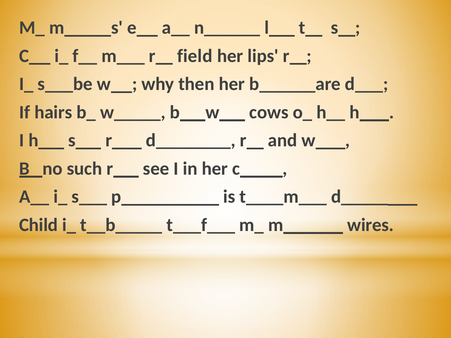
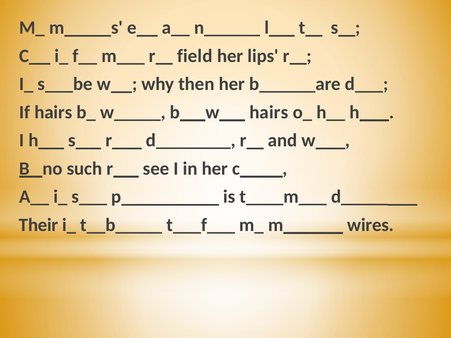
w cows: cows -> hairs (269, 112)
Child: Child -> Their (39, 225)
